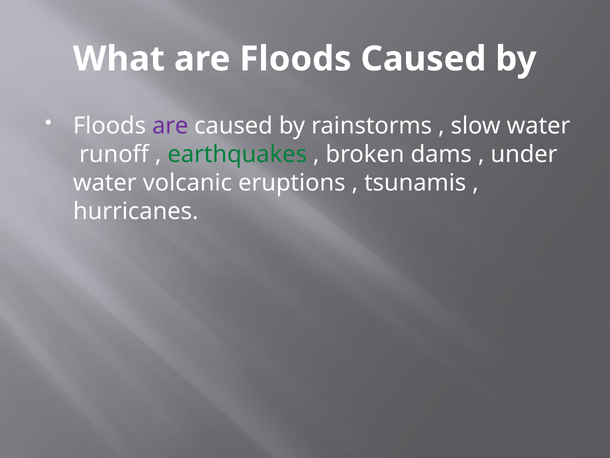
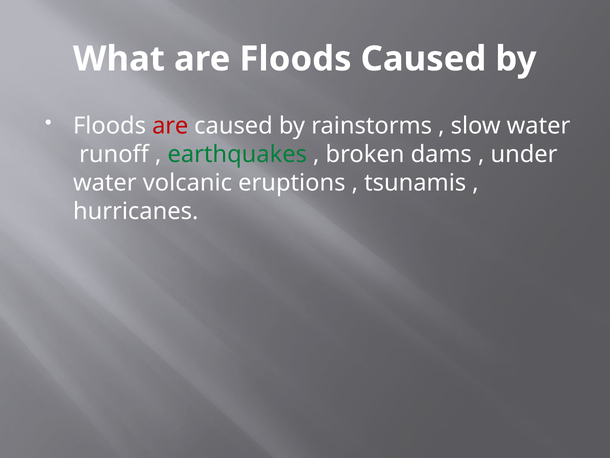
are colour: purple -> red (170, 126)
